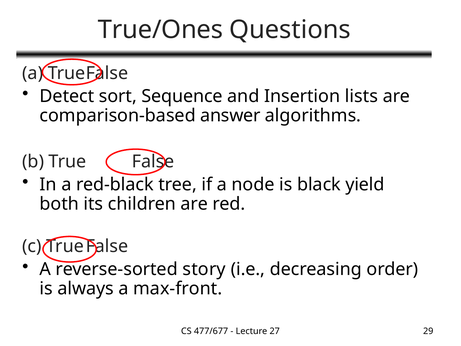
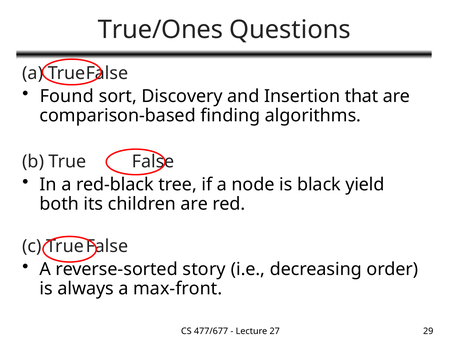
Detect: Detect -> Found (67, 96)
Sequence: Sequence -> Discovery (182, 96)
lists: lists -> that (362, 96)
answer: answer -> finding (230, 115)
